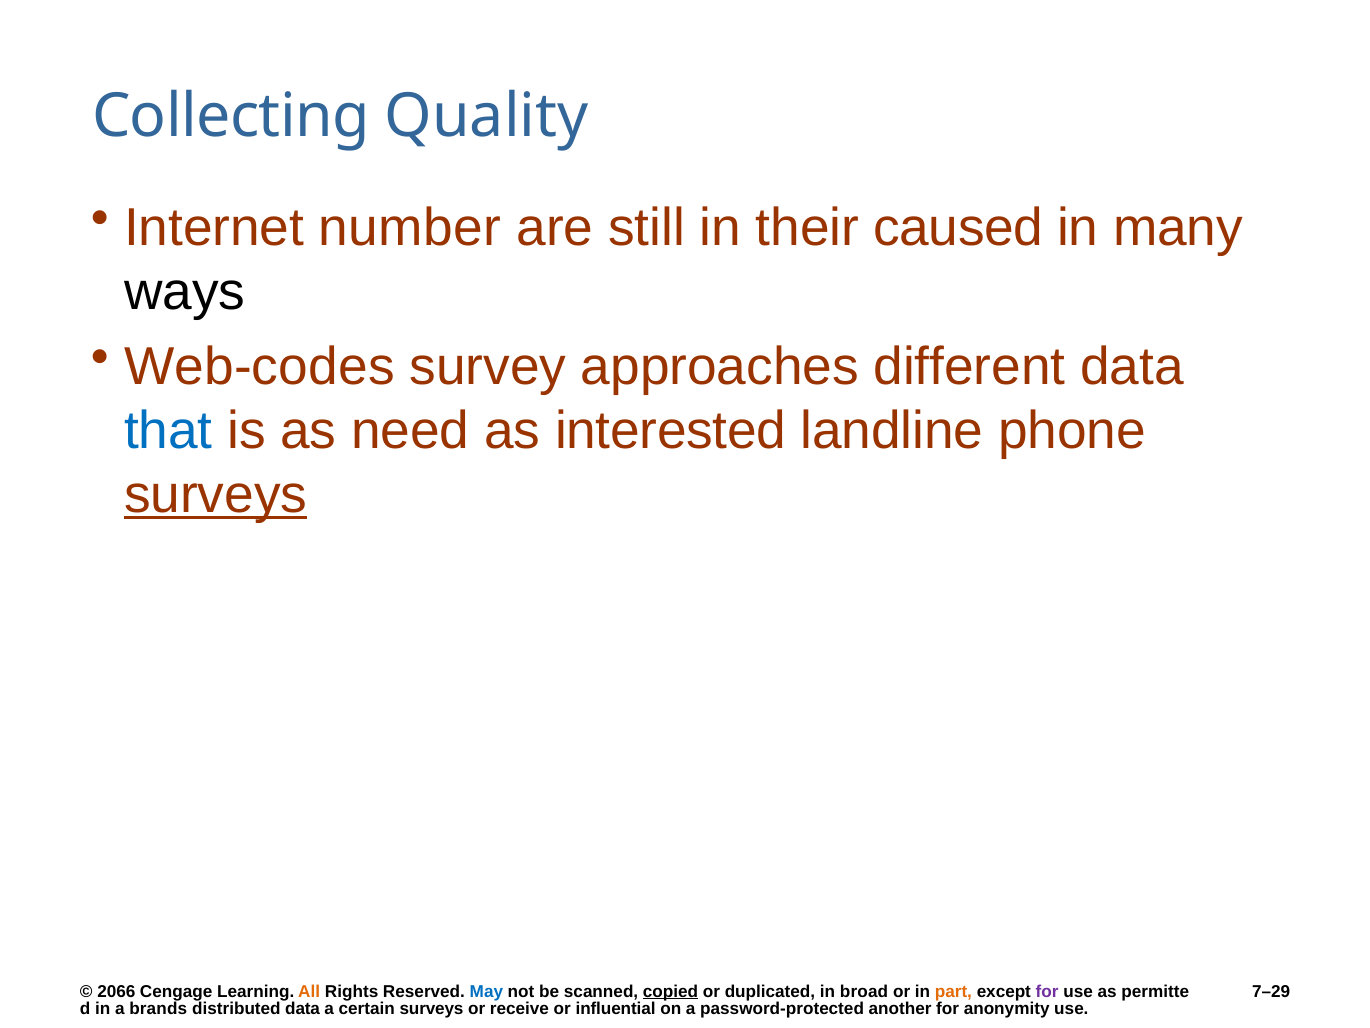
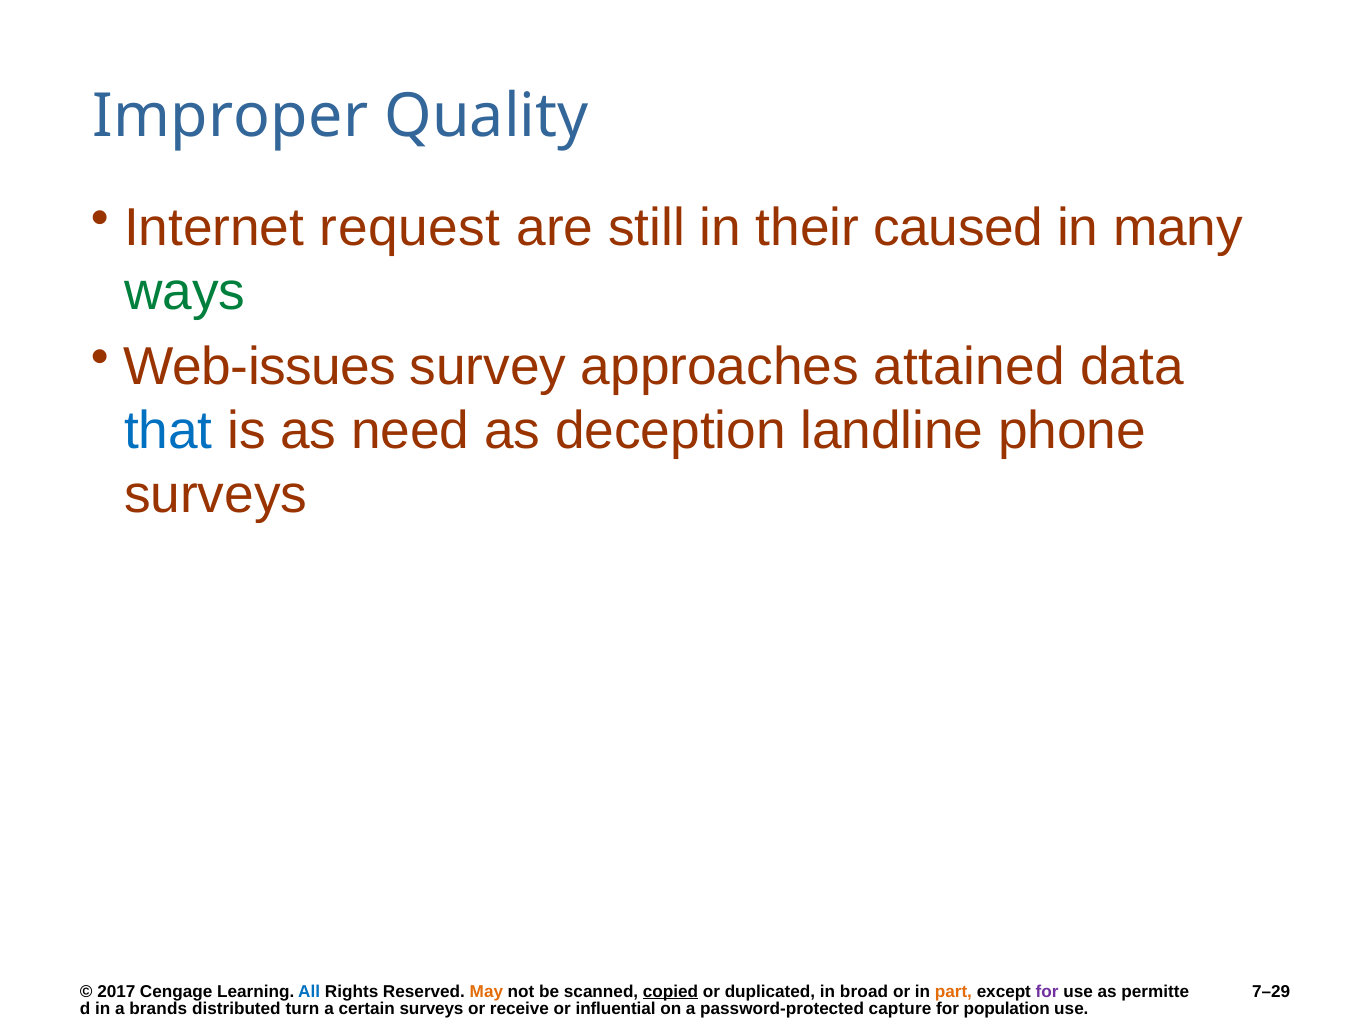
Collecting: Collecting -> Improper (230, 116)
number: number -> request (410, 228)
ways colour: black -> green (185, 292)
Web-codes: Web-codes -> Web-issues (260, 366)
different: different -> attained (969, 366)
interested: interested -> deception (670, 430)
surveys underline: present -> none (216, 494)
2066: 2066 -> 2017 (116, 991)
All colour: orange -> blue (309, 991)
May colour: blue -> orange (486, 991)
distributed data: data -> turn (302, 1008)
another: another -> capture (900, 1008)
anonymity: anonymity -> population (1007, 1008)
